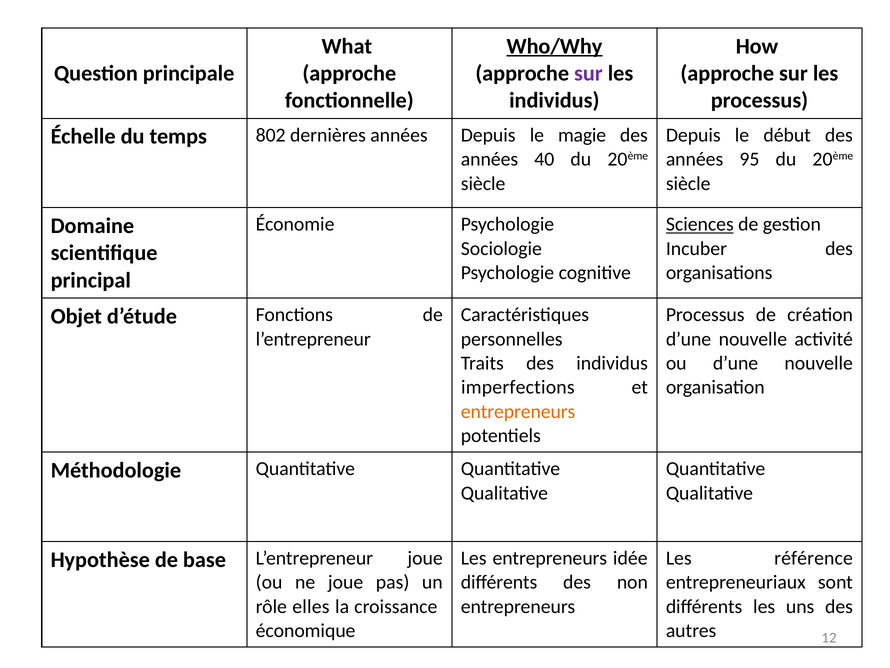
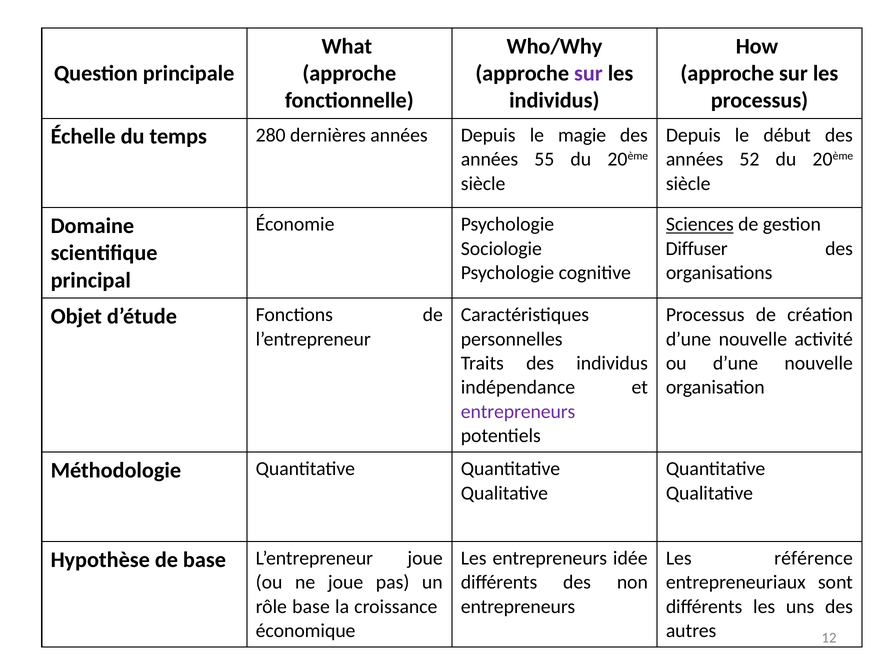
Who/Why underline: present -> none (554, 46)
802: 802 -> 280 (271, 135)
40: 40 -> 55 (544, 159)
95: 95 -> 52 (749, 159)
Incuber: Incuber -> Diffuser (697, 248)
imperfections: imperfections -> indépendance (518, 387)
entrepreneurs colour: orange -> purple (518, 411)
rôle elles: elles -> base (311, 606)
